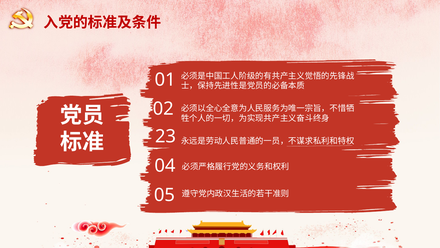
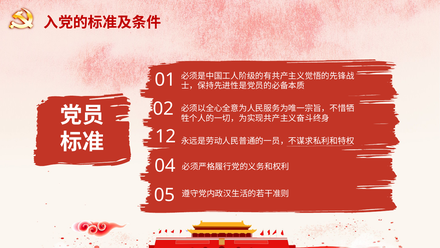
23: 23 -> 12 (165, 136)
